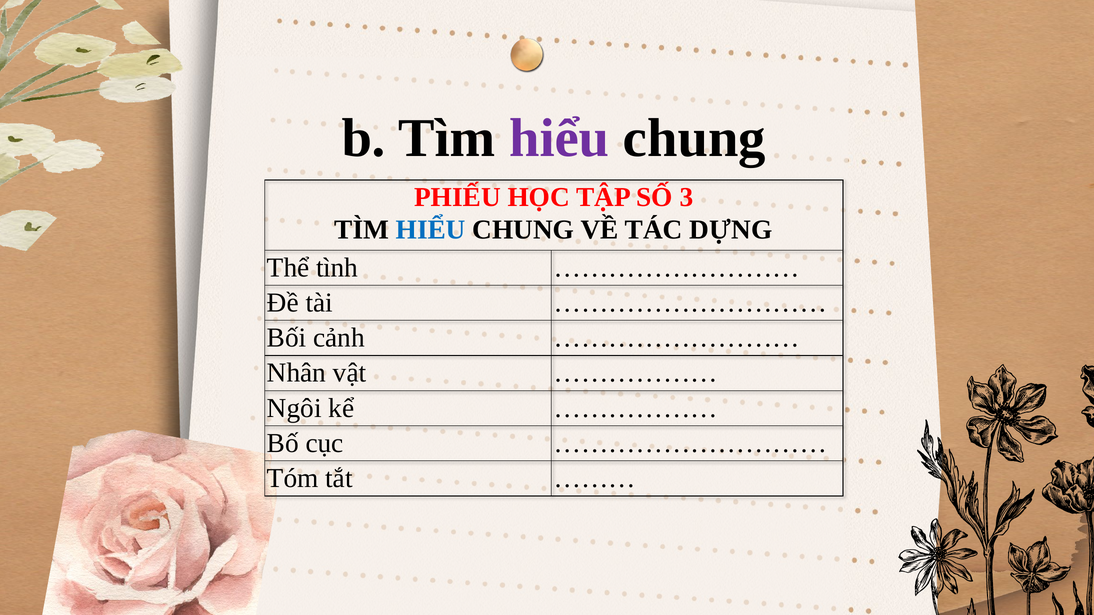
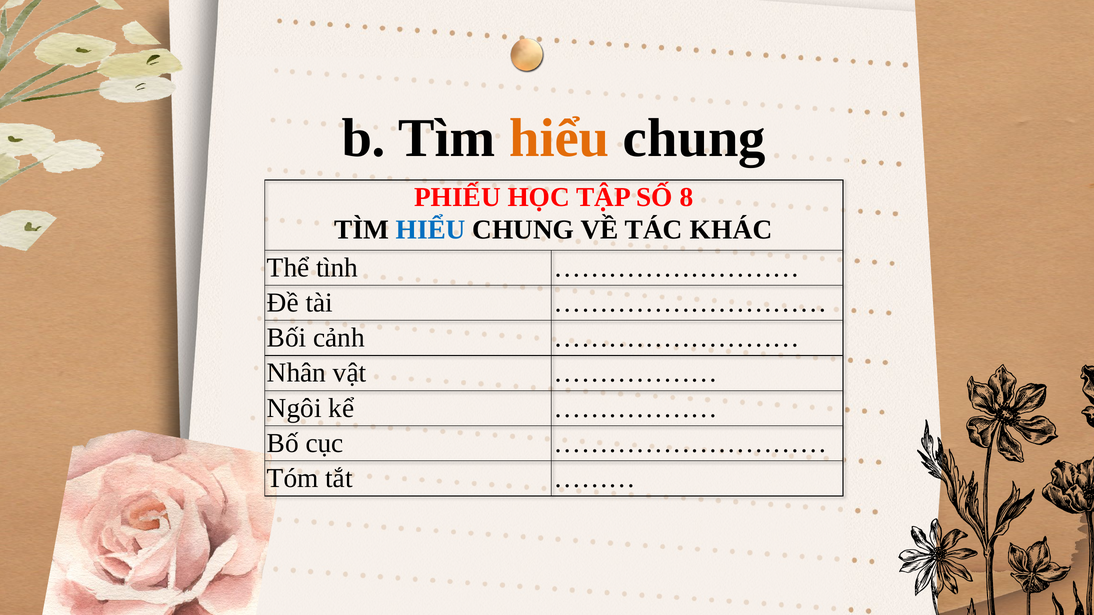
hiểu colour: purple -> orange (559, 138)
3: 3 -> 8 (686, 198)
DỰNG: DỰNG -> KHÁC (731, 230)
